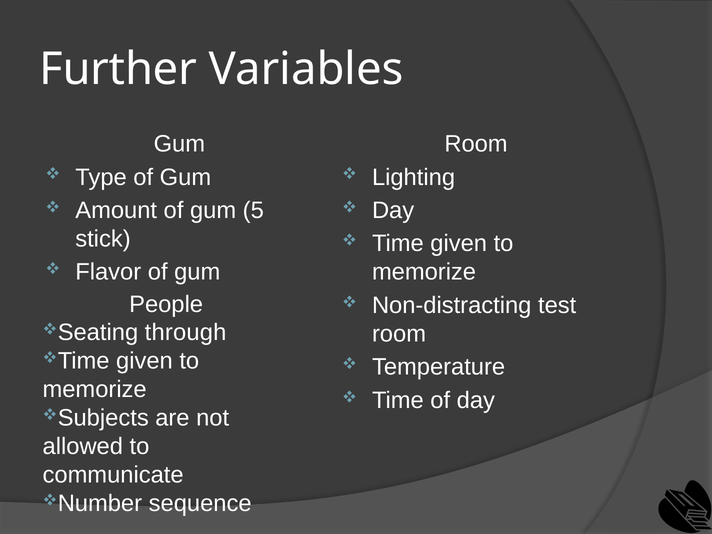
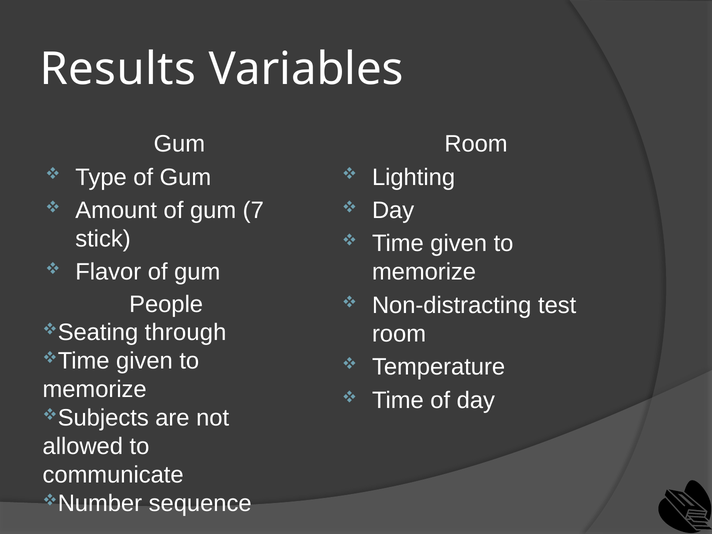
Further: Further -> Results (118, 69)
5: 5 -> 7 (253, 210)
